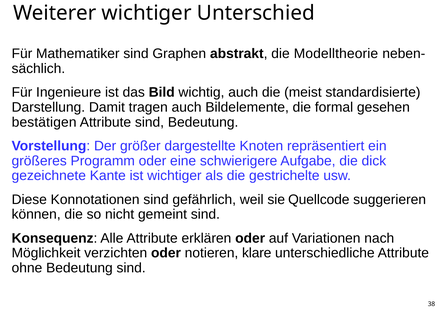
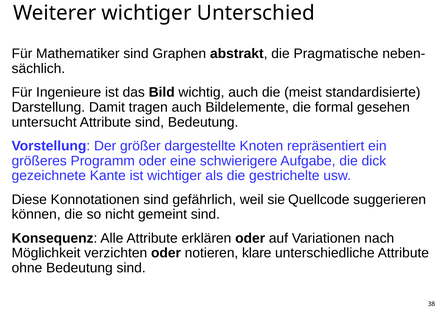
Modelltheorie: Modelltheorie -> Pragmatische (336, 54)
bestätigen: bestätigen -> untersucht (44, 122)
